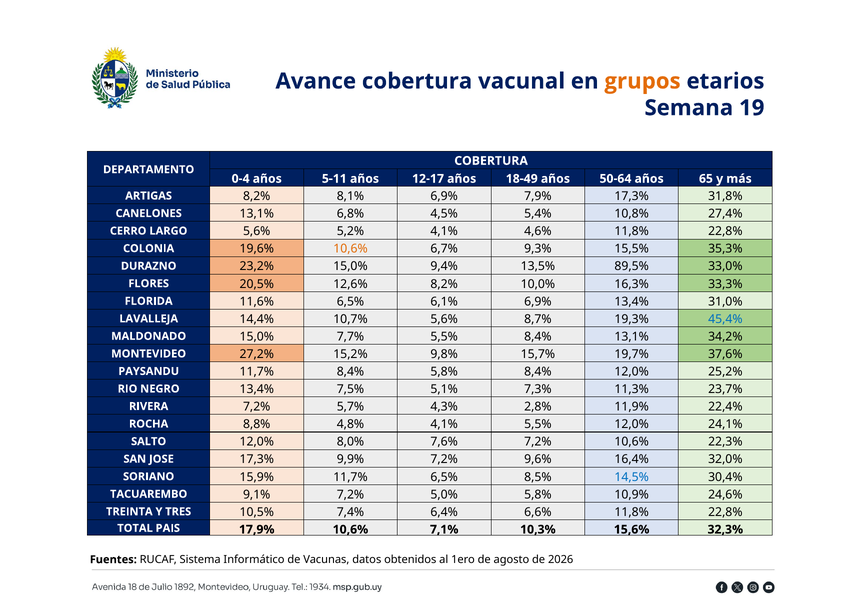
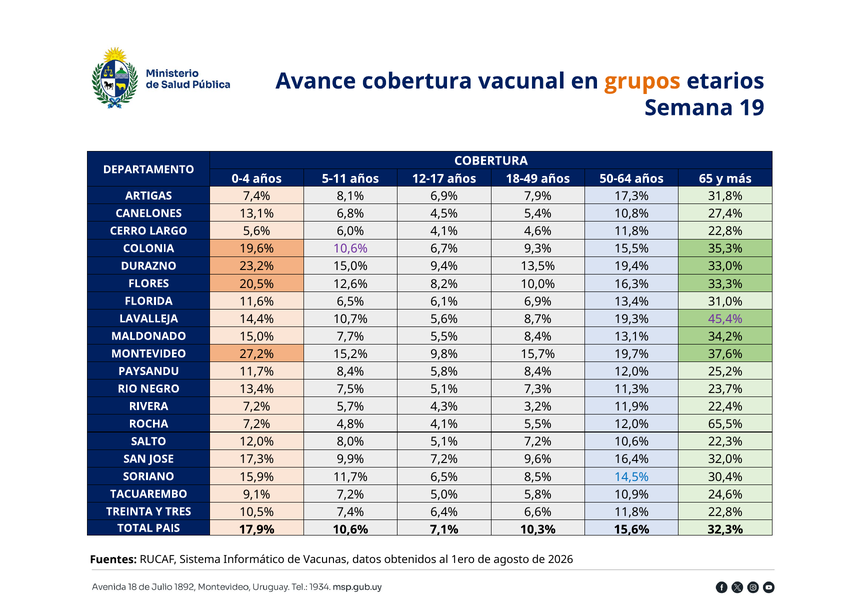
ARTIGAS 8,2%: 8,2% -> 7,4% (257, 196)
5,2%: 5,2% -> 6,0% (350, 231)
10,6% colour: orange -> purple (350, 249)
89,5%: 89,5% -> 19,4% (632, 266)
45,4% colour: blue -> purple (725, 319)
2,8%: 2,8% -> 3,2% (538, 407)
ROCHA 8,8%: 8,8% -> 7,2% (257, 424)
24,1%: 24,1% -> 65,5% (725, 424)
8,0% 7,6%: 7,6% -> 5,1% (444, 442)
